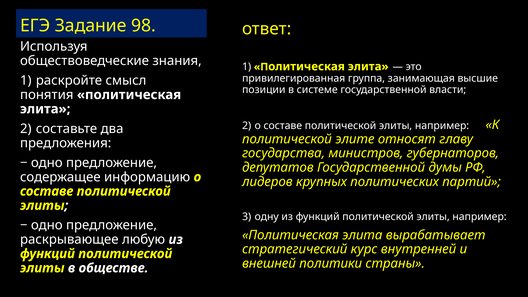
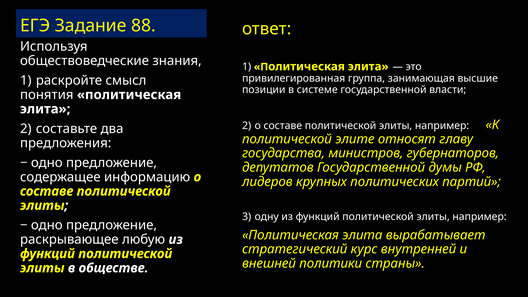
98: 98 -> 88 (144, 26)
